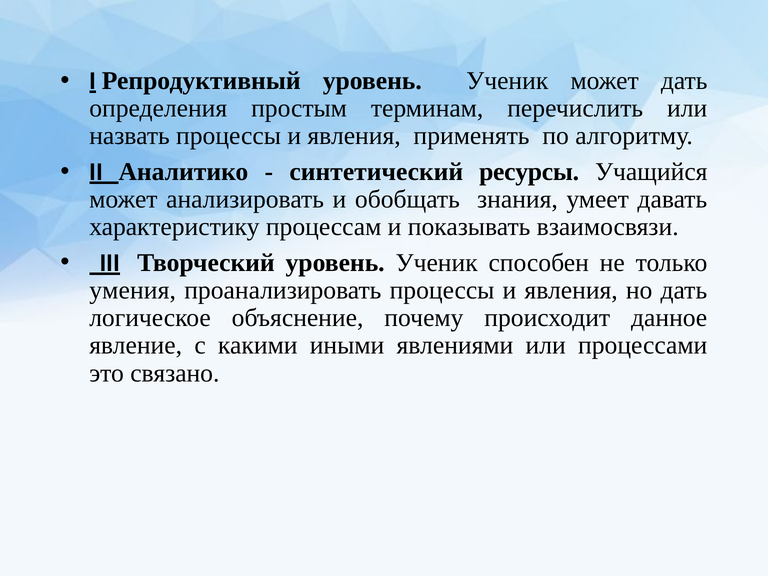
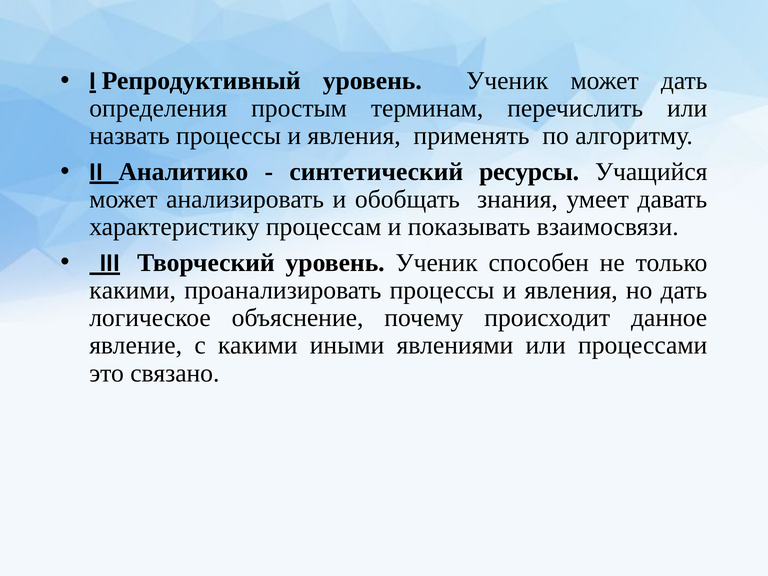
умения: умения -> какими (133, 290)
